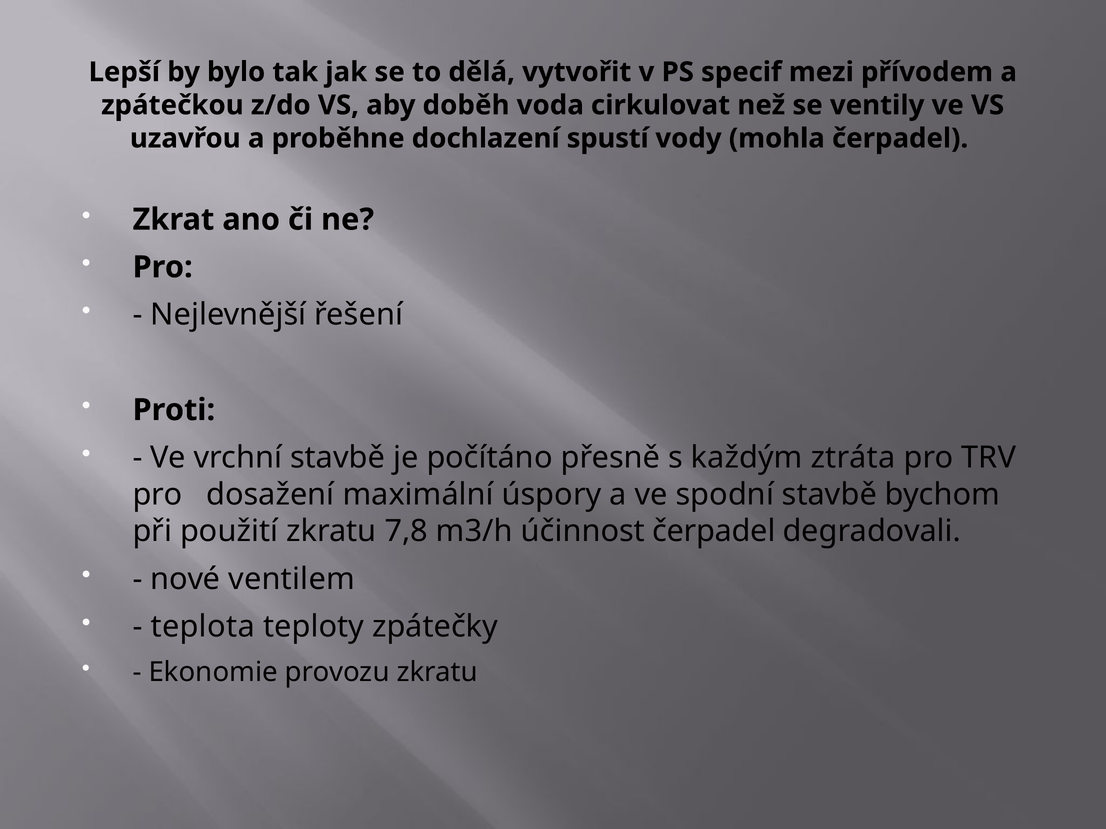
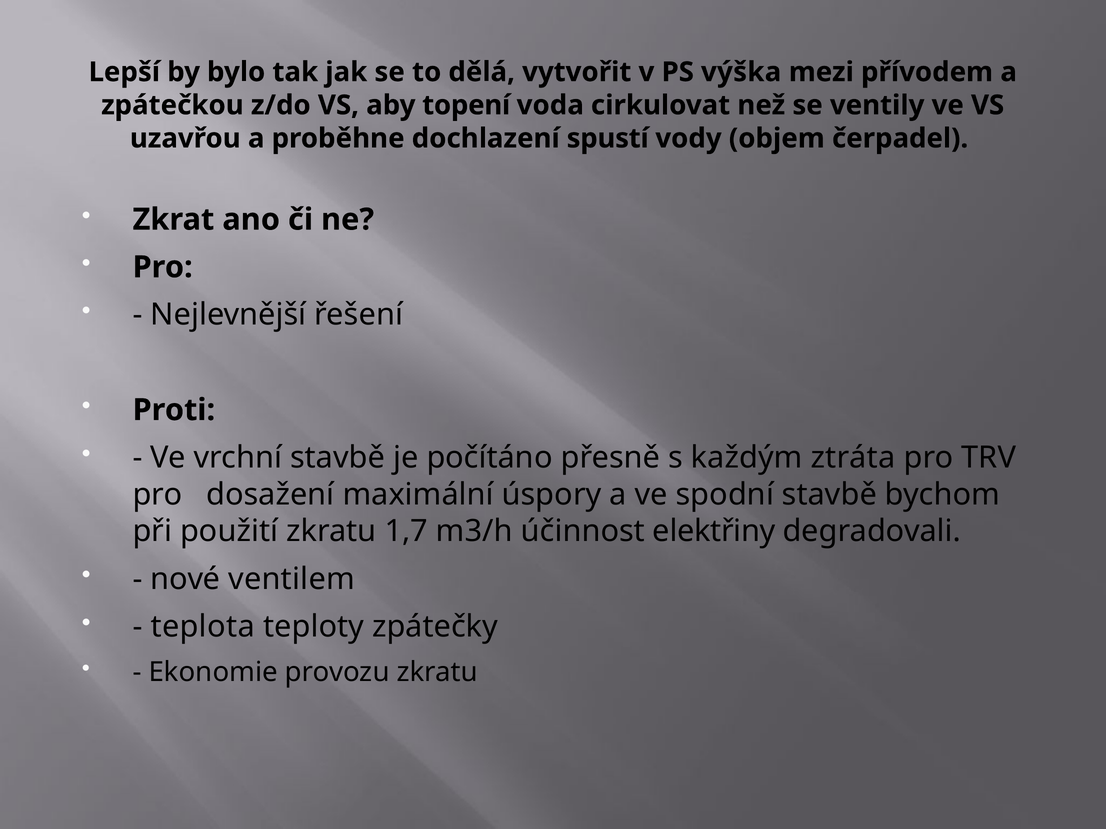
specif: specif -> výška (741, 72)
doběh: doběh -> topení (466, 105)
mohla: mohla -> objem (777, 138)
7,8: 7,8 -> 1,7 (406, 532)
účinnost čerpadel: čerpadel -> elektřiny (714, 532)
